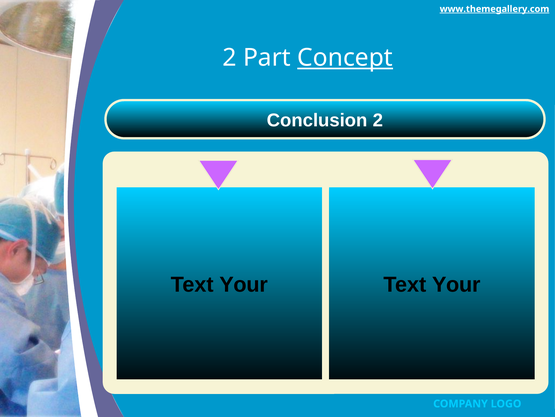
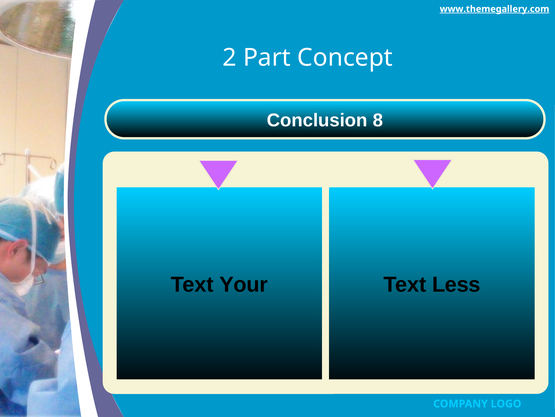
Concept underline: present -> none (345, 58)
Conclusion 2: 2 -> 8 (378, 120)
Your: Your -> Less (456, 284)
